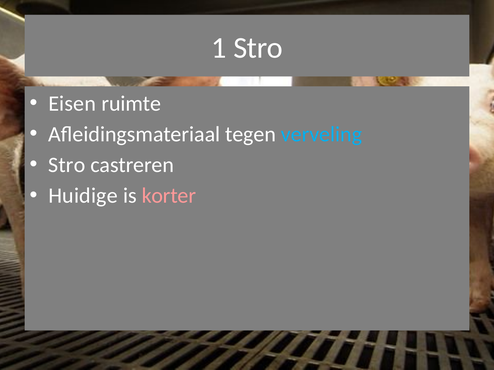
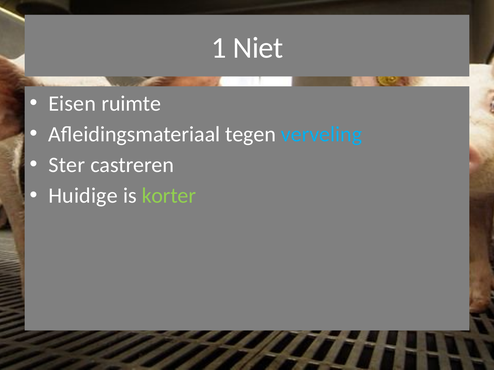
1 Stro: Stro -> Niet (258, 48)
Stro: Stro -> Ster (67, 165)
korter colour: pink -> light green (169, 196)
